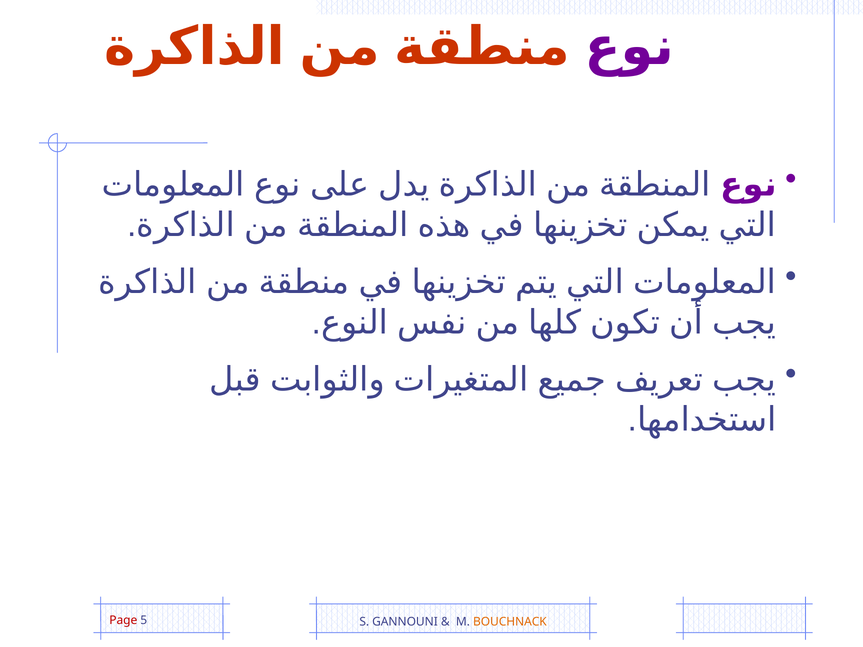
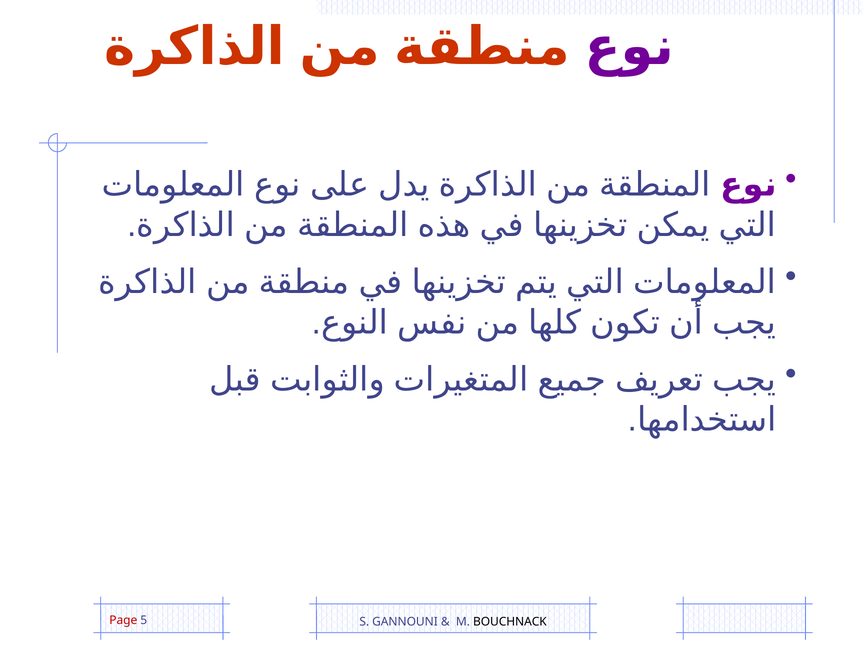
BOUCHNACK colour: orange -> black (510, 622)
